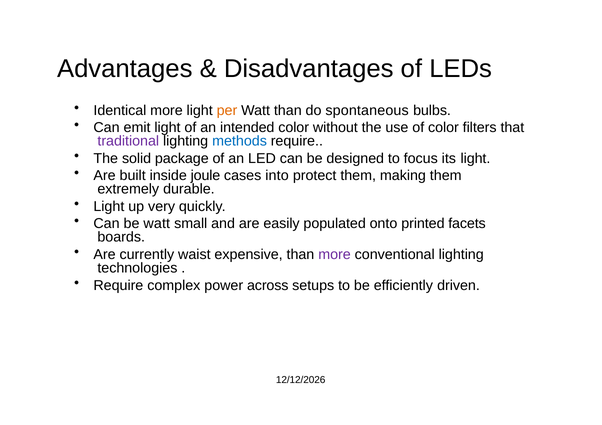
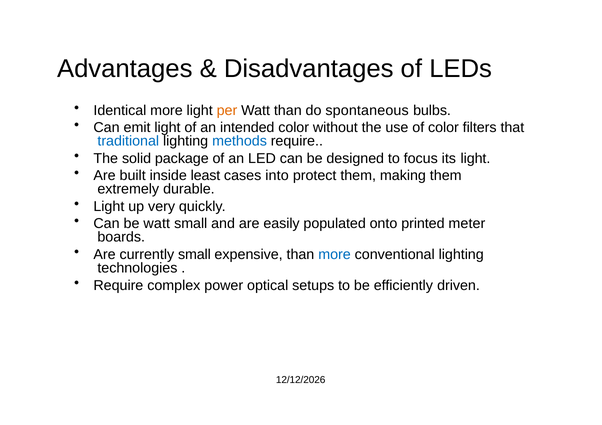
traditional colour: purple -> blue (128, 141)
joule: joule -> least (206, 176)
facets: facets -> meter (467, 224)
currently waist: waist -> small (194, 255)
more colour: purple -> blue (335, 255)
across: across -> optical (268, 286)
